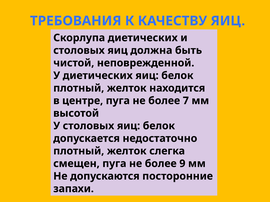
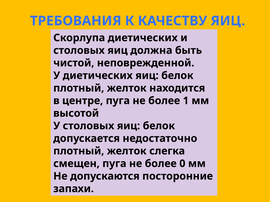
7: 7 -> 1 (186, 101)
9: 9 -> 0 (182, 164)
